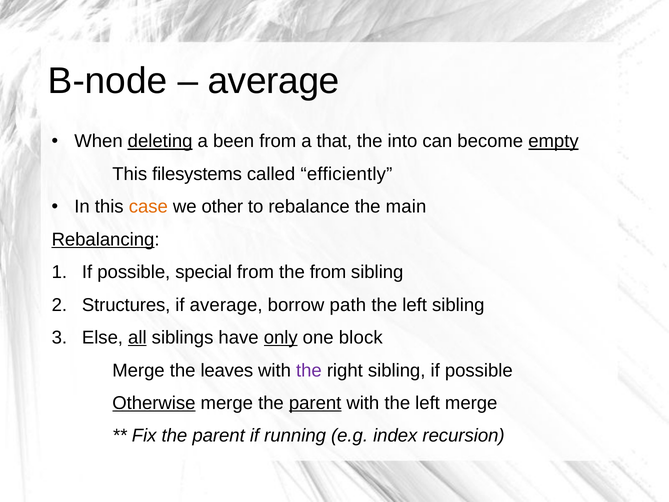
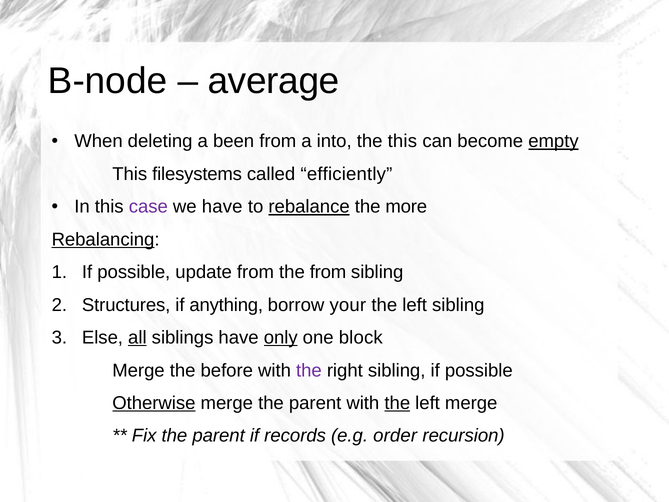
deleting underline: present -> none (160, 141)
that: that -> into (334, 141)
the into: into -> this (402, 141)
case colour: orange -> purple (148, 207)
we other: other -> have (222, 207)
rebalance underline: none -> present (309, 207)
main: main -> more (406, 207)
special: special -> update (204, 272)
if average: average -> anything (226, 305)
path: path -> your (348, 305)
leaves: leaves -> before (227, 370)
parent underline: present -> none (315, 403)
the underline: none -> present (397, 403)
running: running -> records (295, 436)
index: index -> order (395, 436)
